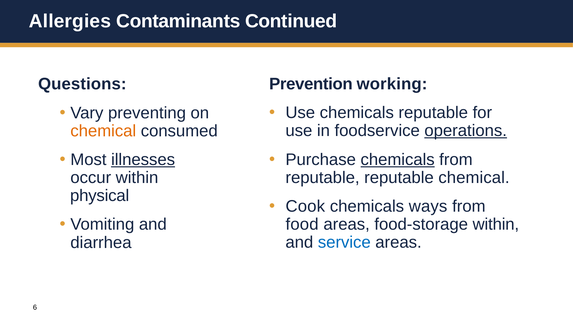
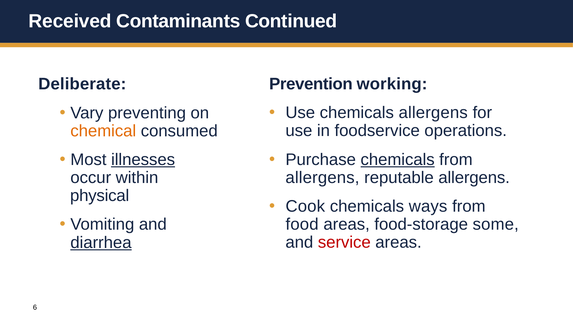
Allergies: Allergies -> Received (70, 21)
Questions: Questions -> Deliberate (82, 84)
chemicals reputable: reputable -> allergens (433, 113)
operations underline: present -> none (466, 131)
reputable: reputable -> allergens (322, 178)
reputable chemical: chemical -> allergens (474, 178)
food-storage within: within -> some (496, 224)
service colour: blue -> red (344, 242)
diarrhea underline: none -> present (101, 243)
